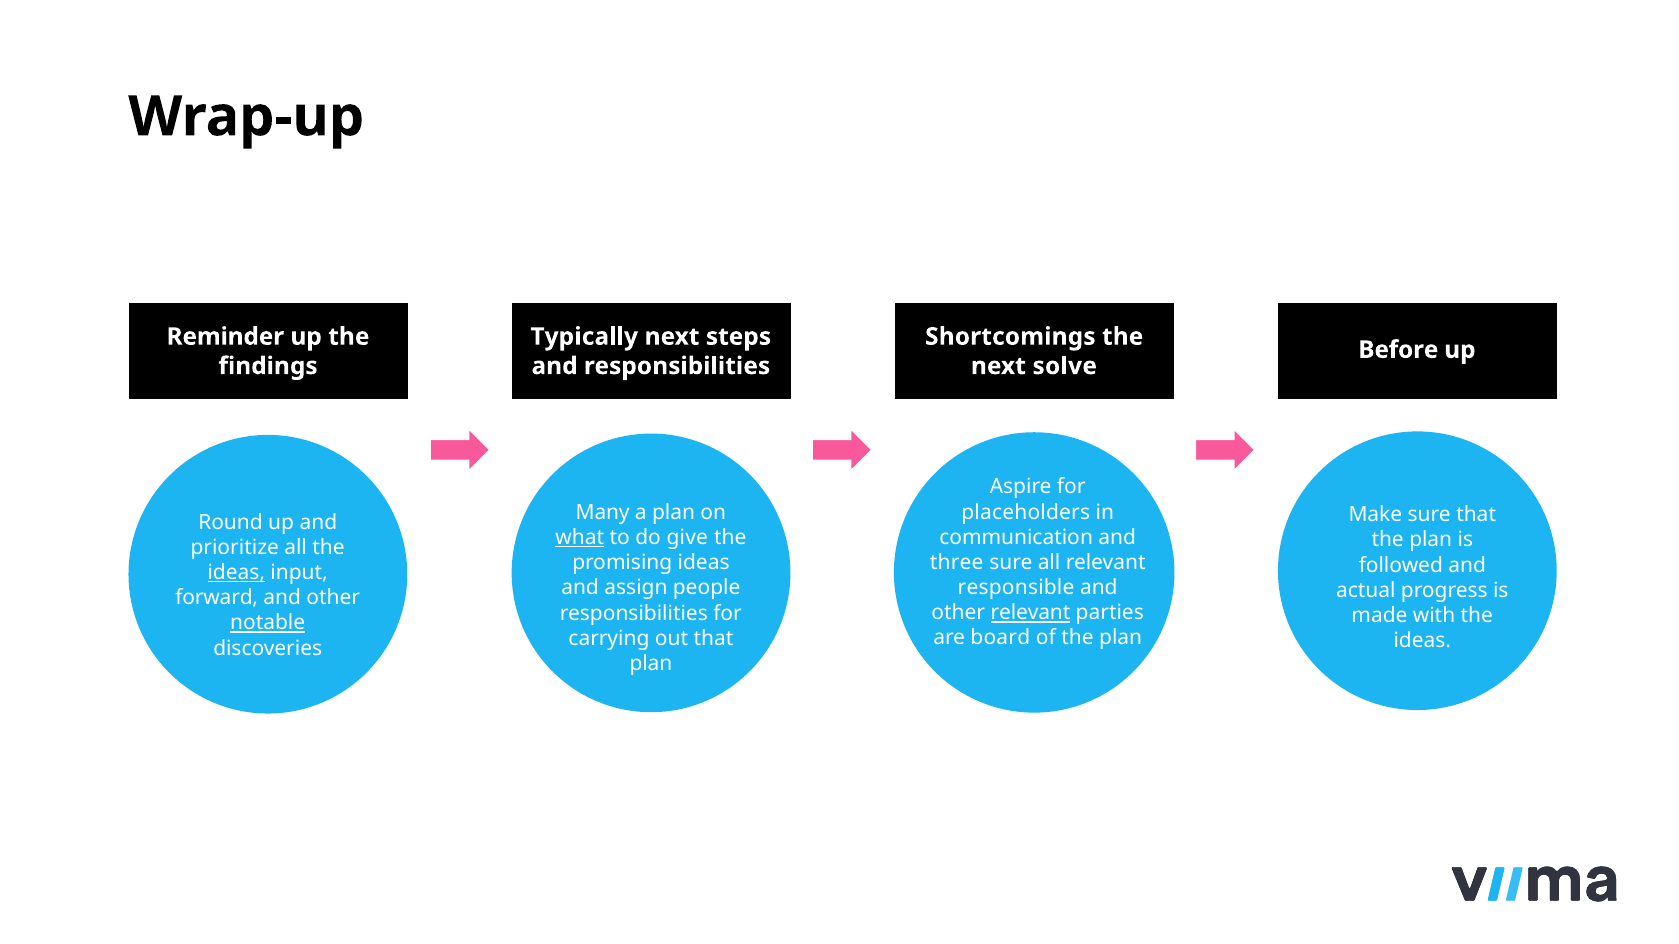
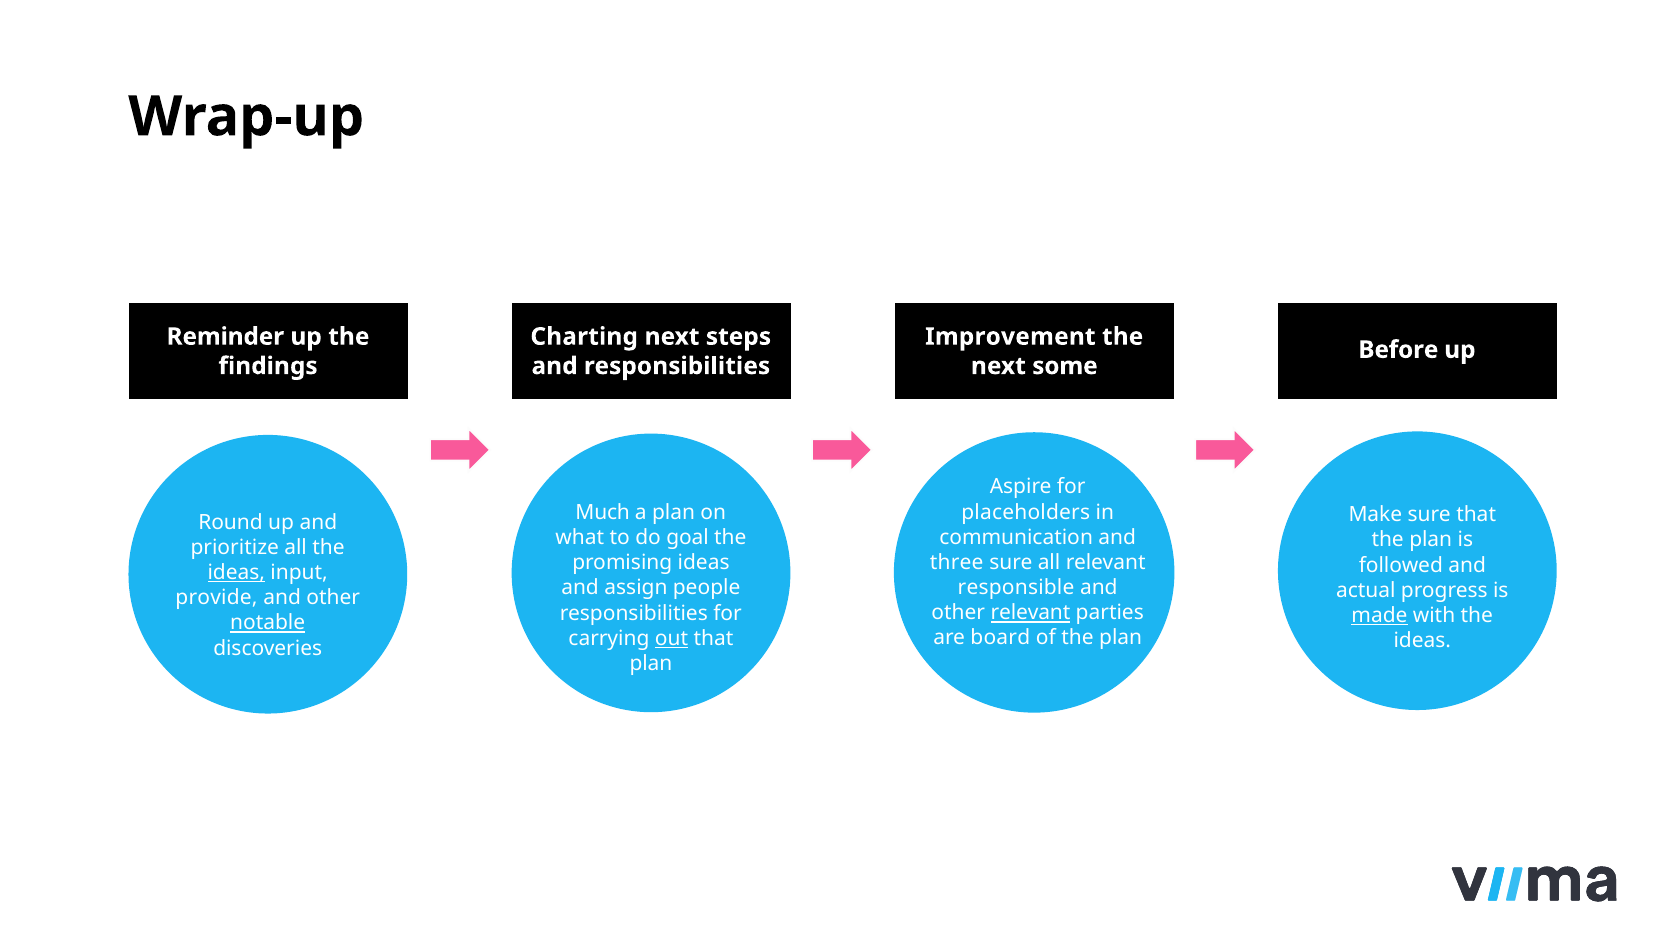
Typically: Typically -> Charting (584, 337)
Shortcomings: Shortcomings -> Improvement (1010, 337)
solve: solve -> some (1065, 366)
Many: Many -> Much (603, 513)
what underline: present -> none (580, 538)
give: give -> goal (688, 538)
forward: forward -> provide (216, 598)
made underline: none -> present (1379, 616)
out underline: none -> present (671, 639)
